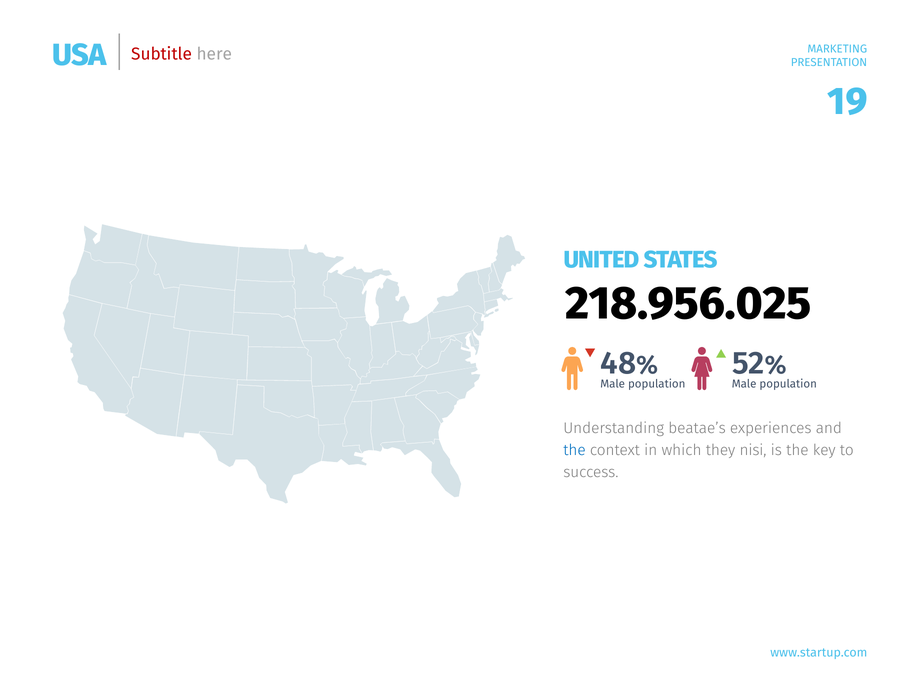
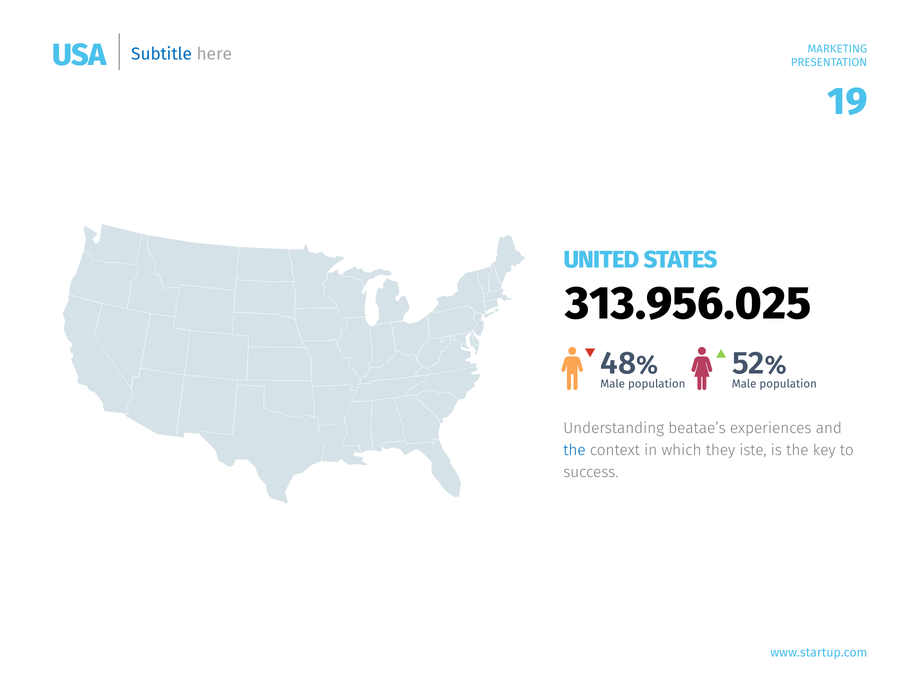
Subtitle colour: red -> blue (162, 54)
218.956.025: 218.956.025 -> 313.956.025 (688, 303)
nisi: nisi -> iste (753, 450)
